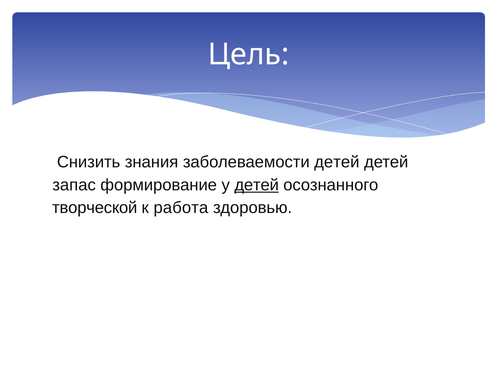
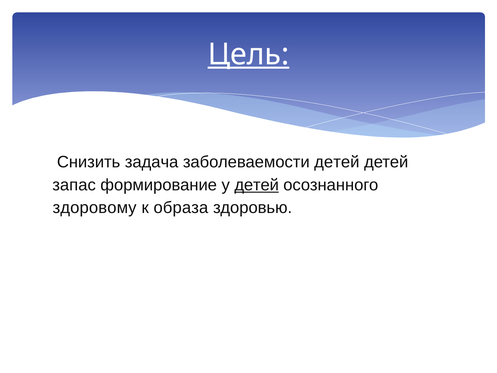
Цель underline: none -> present (249, 55)
знания: знания -> задача (152, 162)
творческой: творческой -> здоровому (95, 208)
работа: работа -> образа (181, 208)
